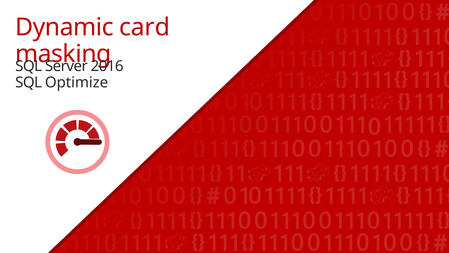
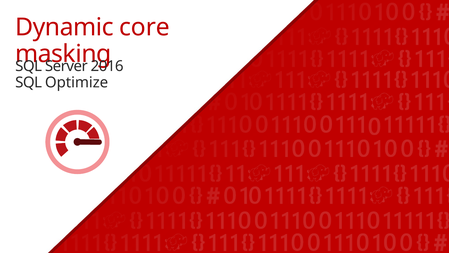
card: card -> core (145, 27)
